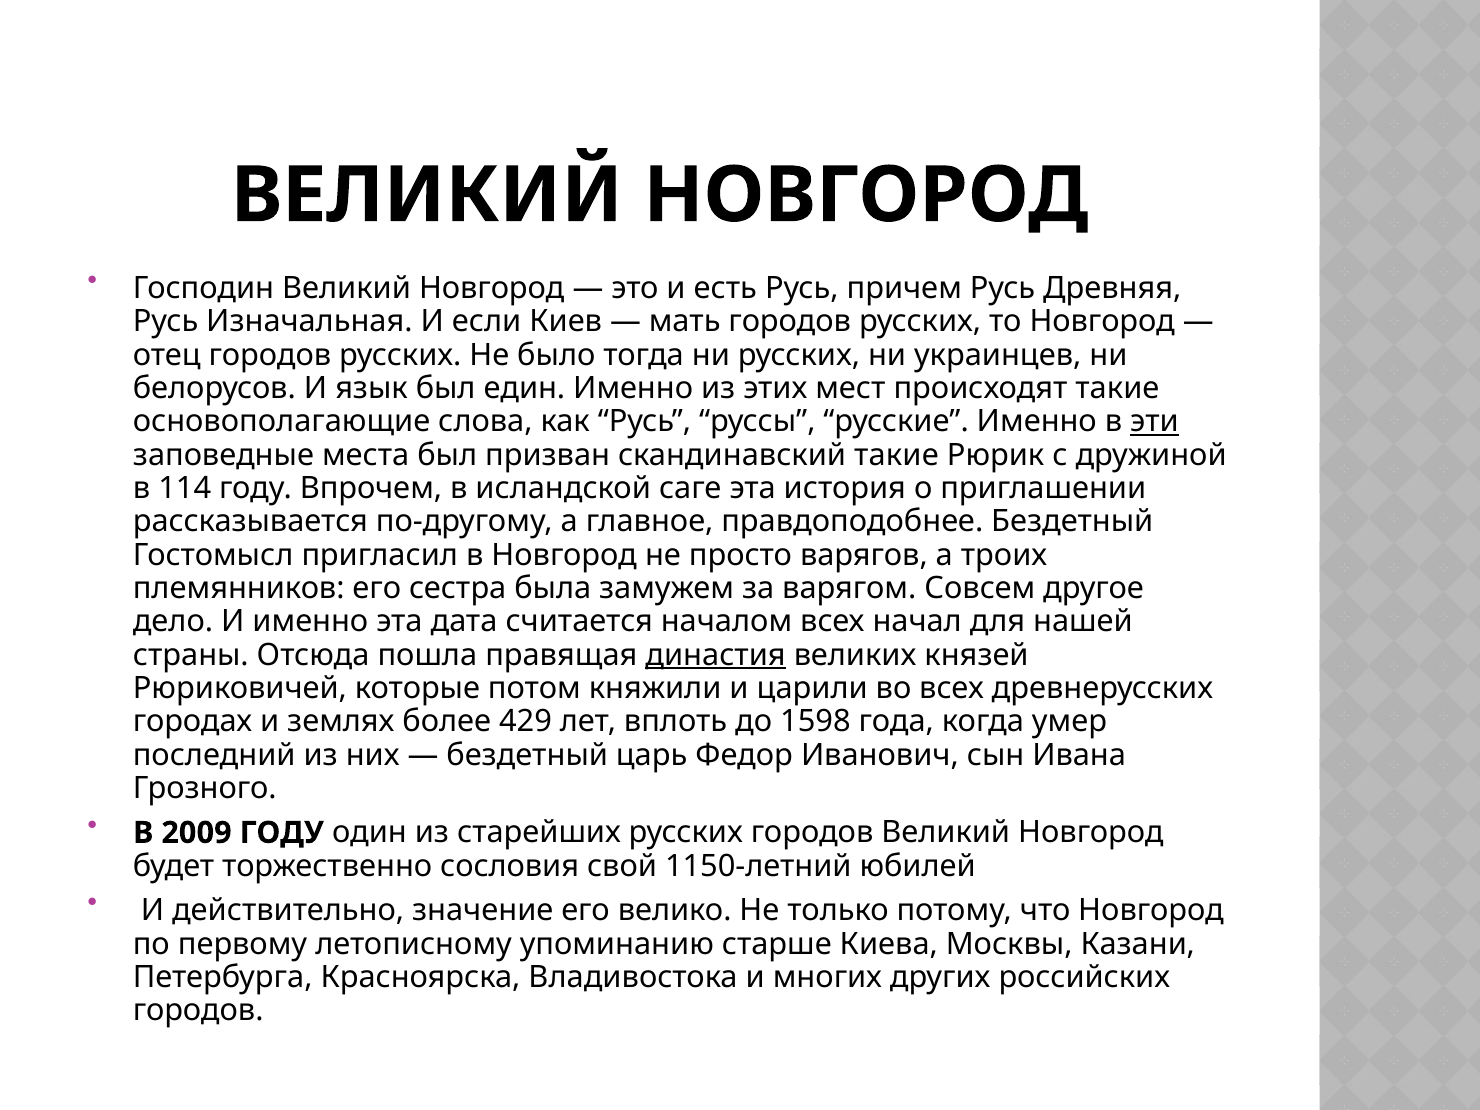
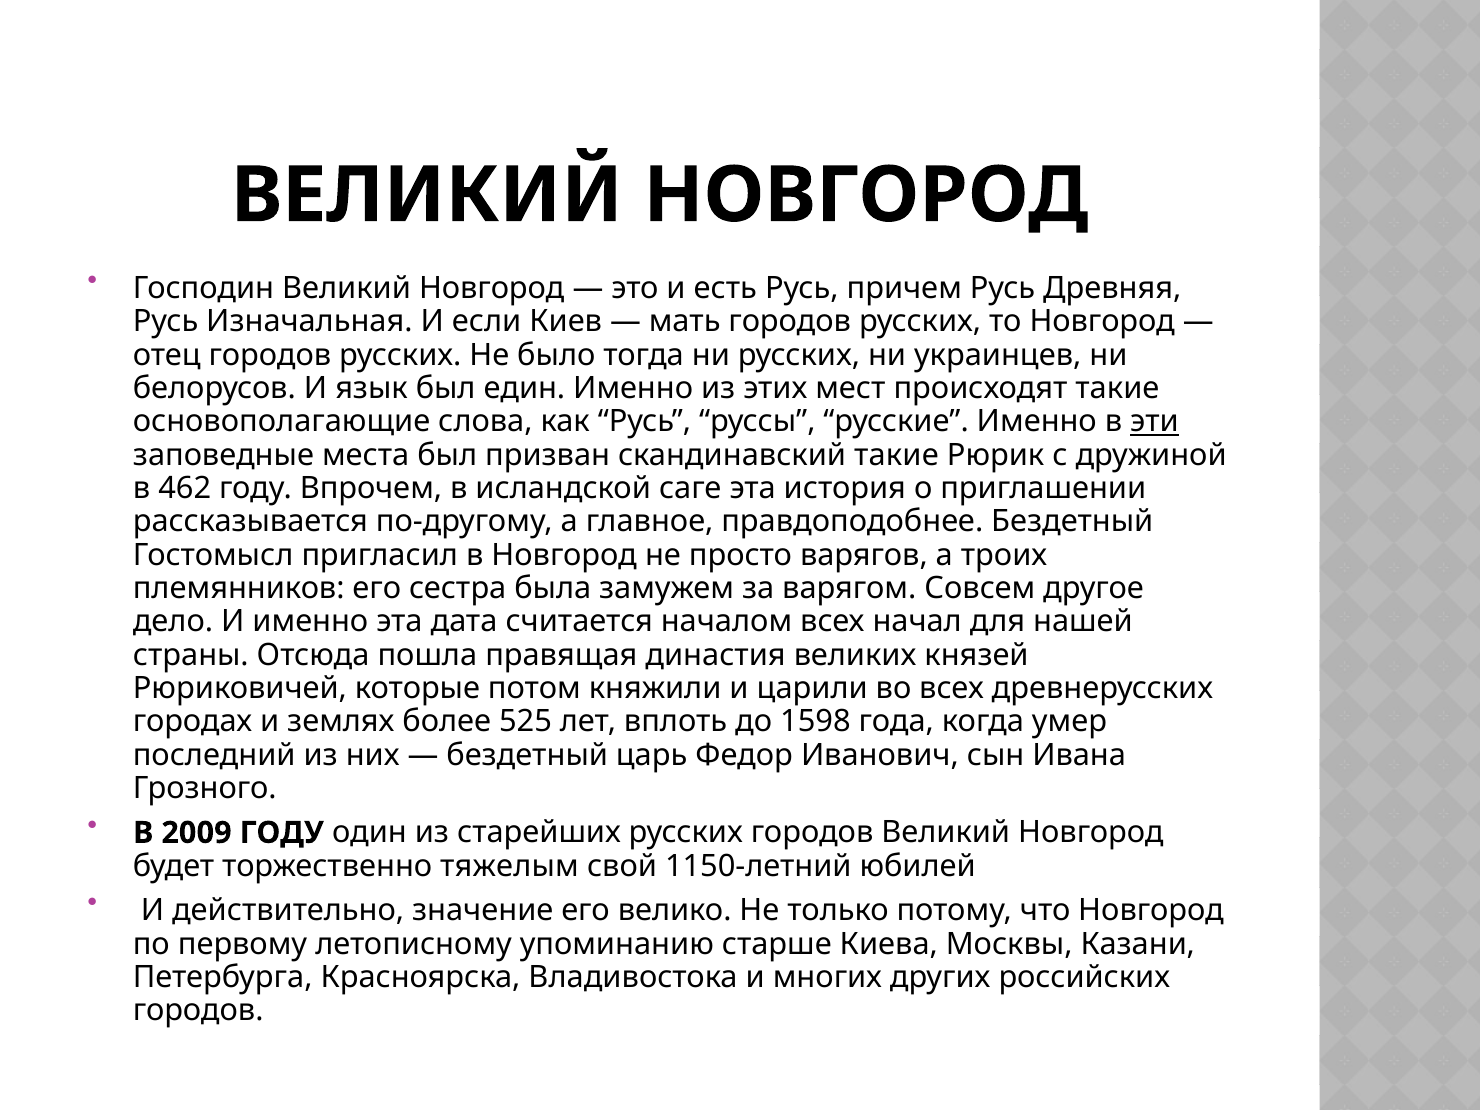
114: 114 -> 462 (185, 488)
династия underline: present -> none (716, 655)
429: 429 -> 525 (526, 722)
сословия: сословия -> тяжелым (510, 866)
